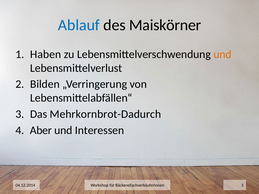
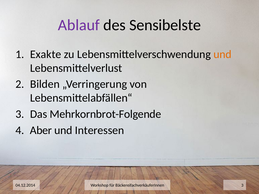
Ablauf colour: blue -> purple (79, 25)
Maiskörner: Maiskörner -> Sensibelste (165, 25)
Haben: Haben -> Exakte (46, 54)
Mehrkornbrot-Dadurch: Mehrkornbrot-Dadurch -> Mehrkornbrot-Folgende (106, 114)
